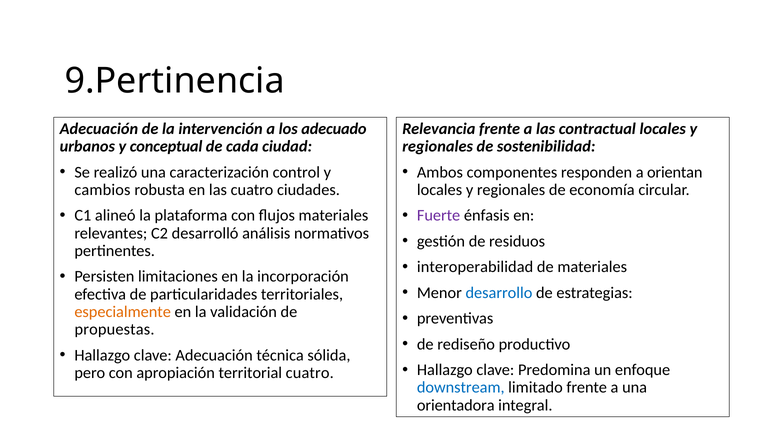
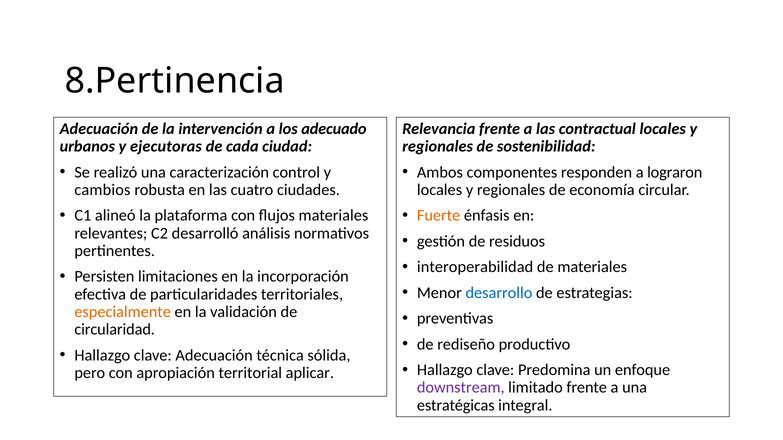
9.Pertinencia: 9.Pertinencia -> 8.Pertinencia (175, 81)
conceptual: conceptual -> ejecutoras (166, 147)
orientan: orientan -> lograron (675, 172)
Fuerte colour: purple -> orange (439, 216)
propuestas: propuestas -> circularidad (115, 330)
territorial cuatro: cuatro -> aplicar (310, 373)
downstream colour: blue -> purple (461, 388)
orientadora: orientadora -> estratégicas (456, 406)
